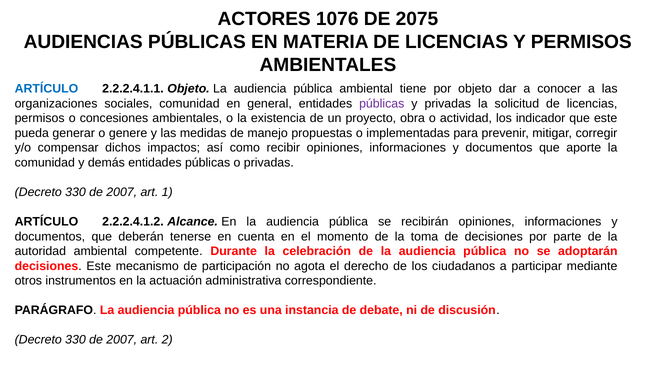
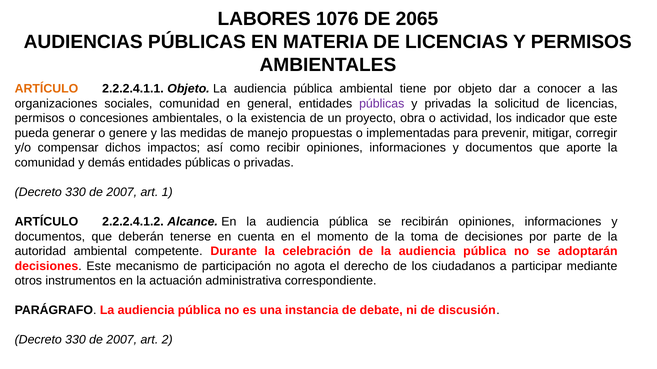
ACTORES: ACTORES -> LABORES (264, 19)
2075: 2075 -> 2065 (417, 19)
ARTÍCULO colour: blue -> orange (46, 89)
